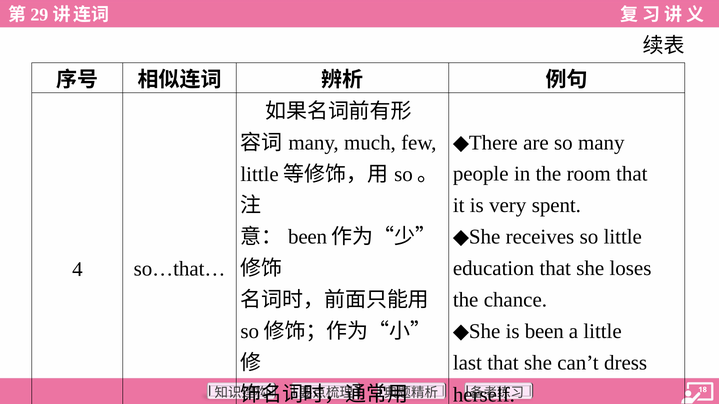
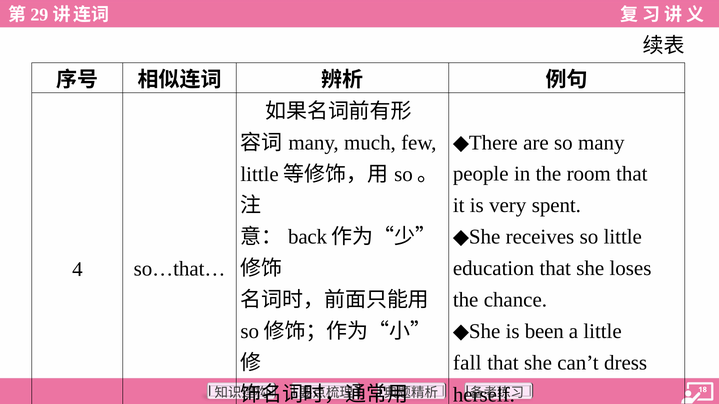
been: been -> back (308, 237)
last: last -> fall (467, 363)
